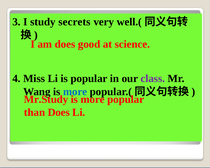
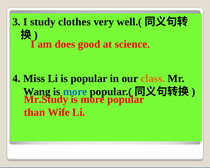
secrets: secrets -> clothes (75, 22)
class colour: purple -> orange (153, 78)
than Does: Does -> Wife (59, 112)
